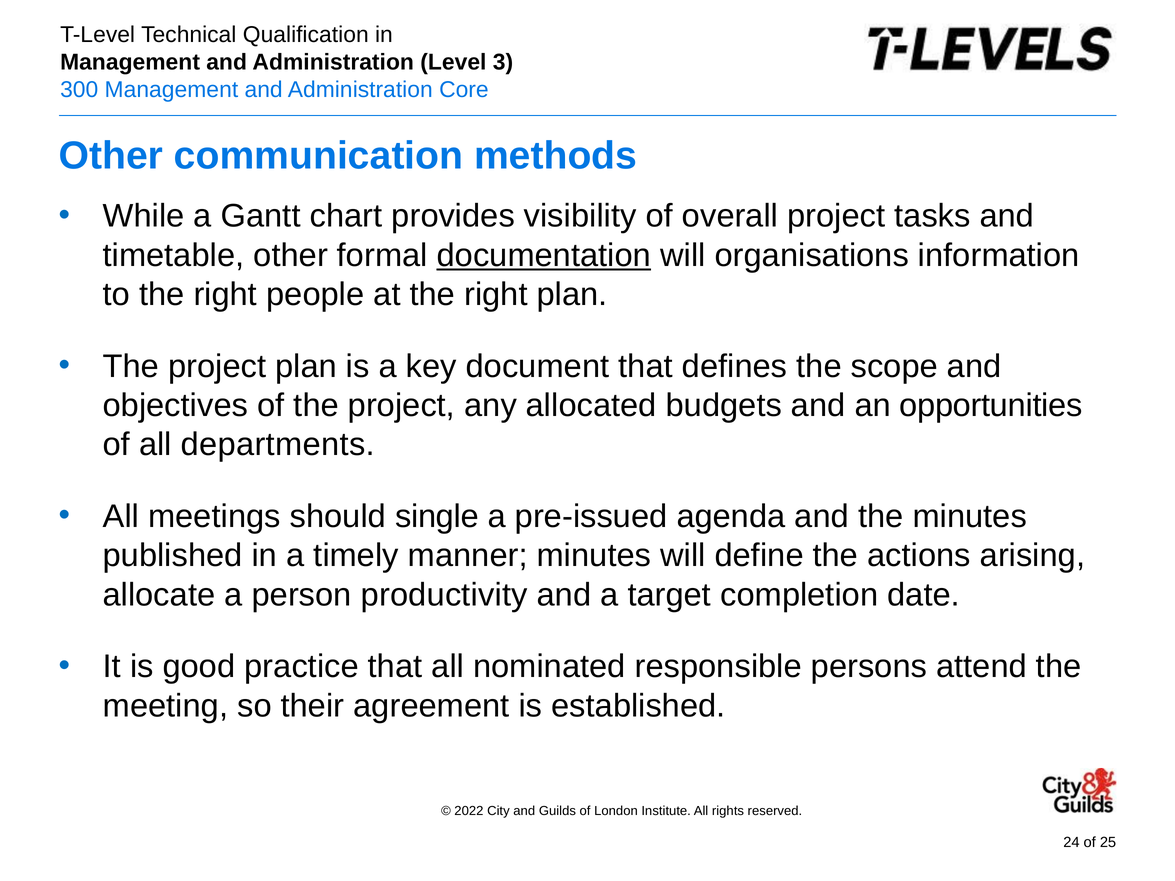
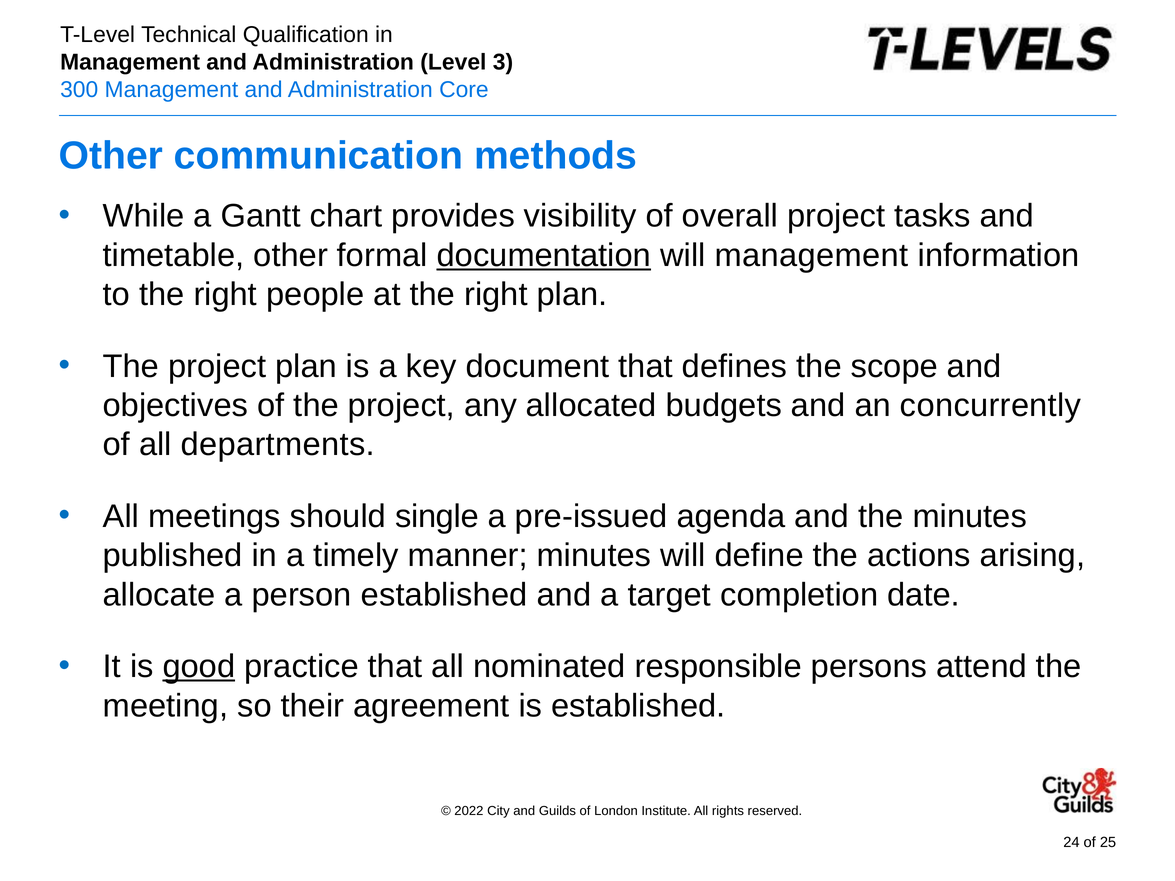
will organisations: organisations -> management (812, 255)
opportunities: opportunities -> concurrently (991, 406)
person productivity: productivity -> established (444, 595)
good underline: none -> present (199, 667)
